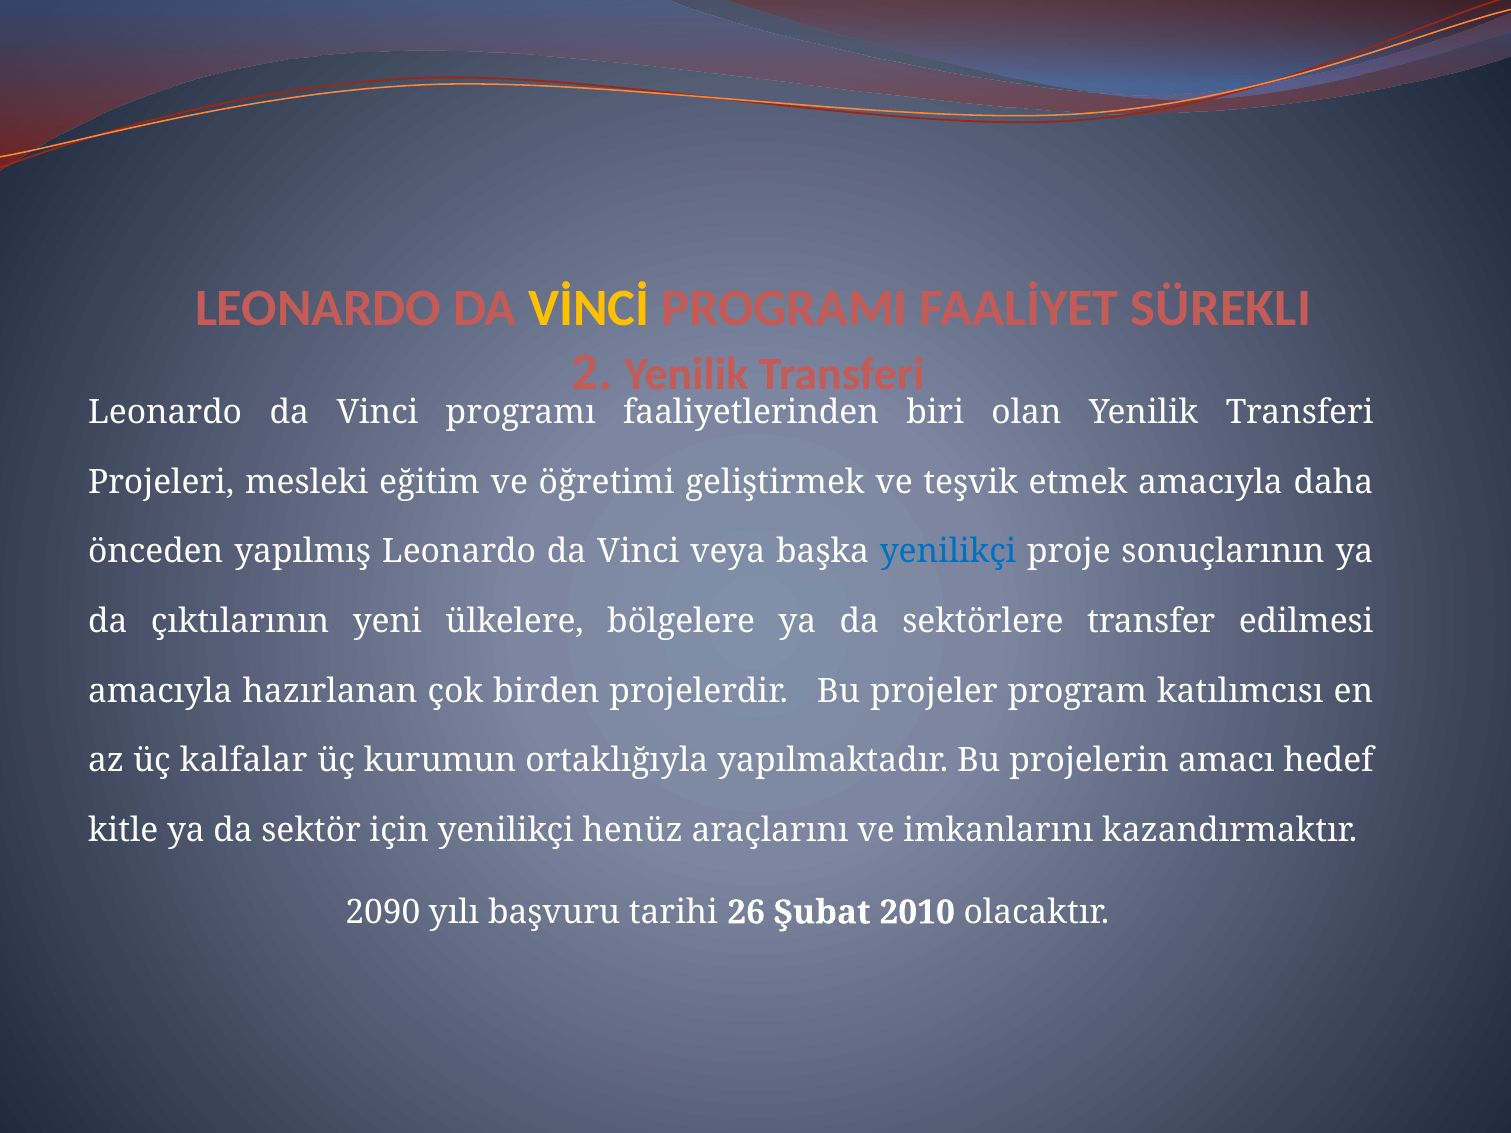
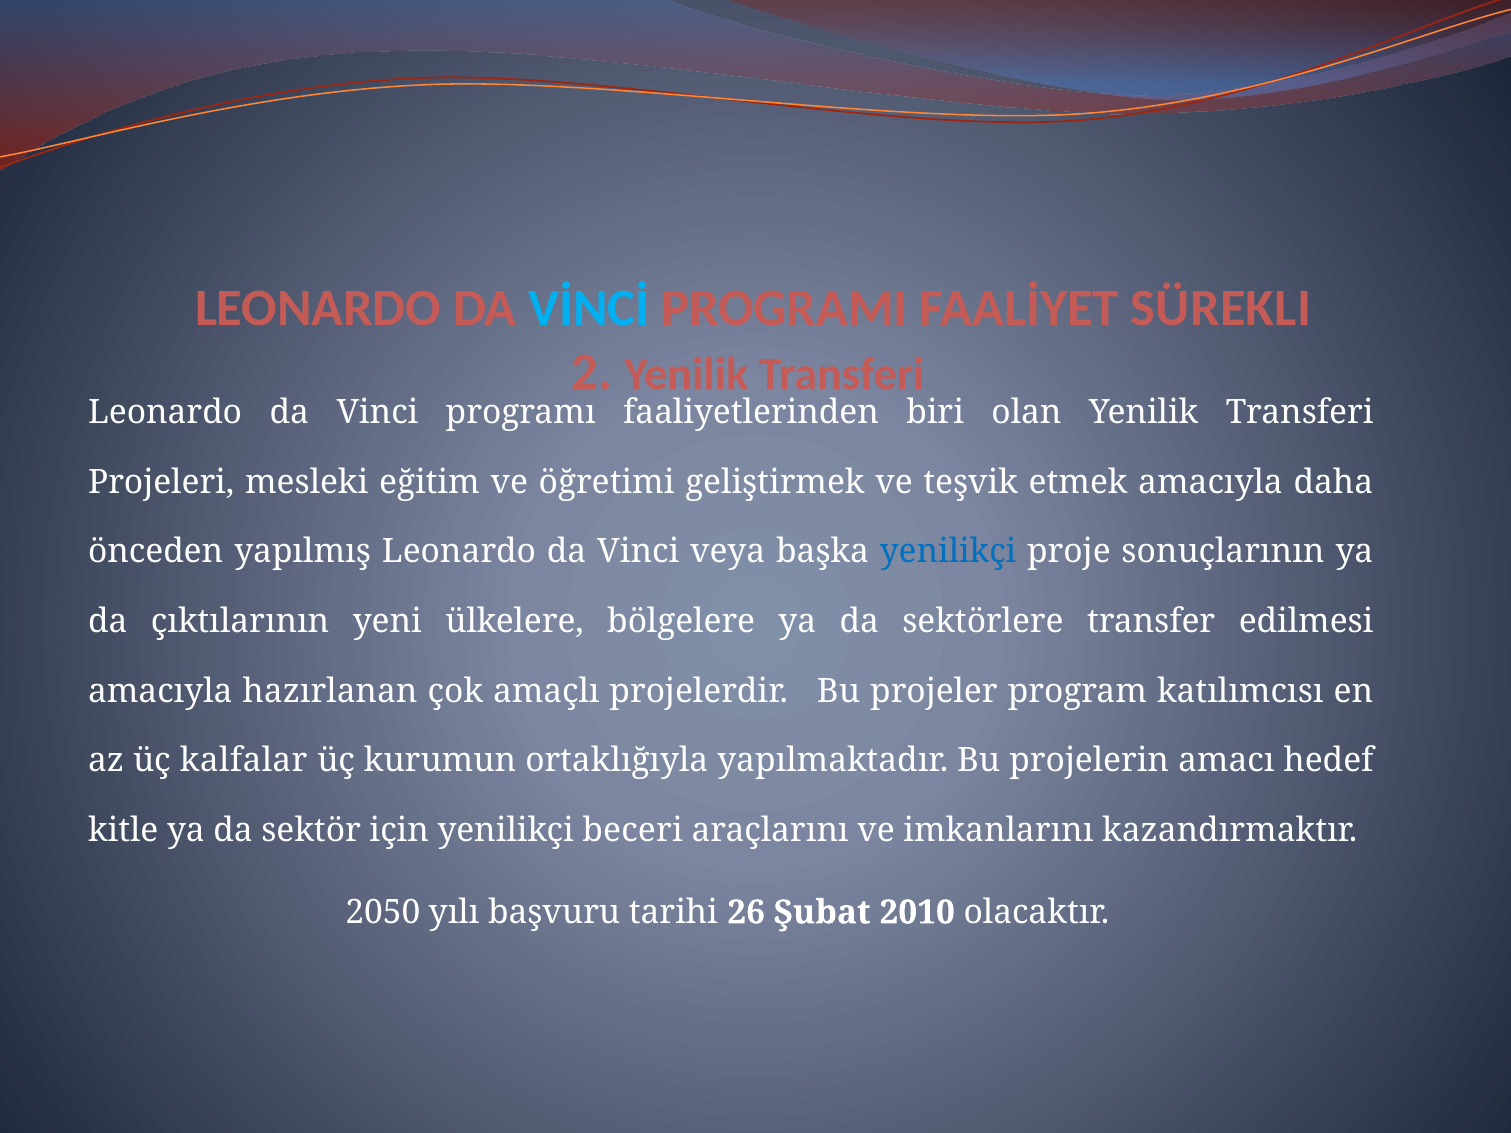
VİNCİ colour: yellow -> light blue (589, 308)
birden: birden -> amaçlı (546, 691)
henüz: henüz -> beceri (633, 831)
2090: 2090 -> 2050 (383, 913)
